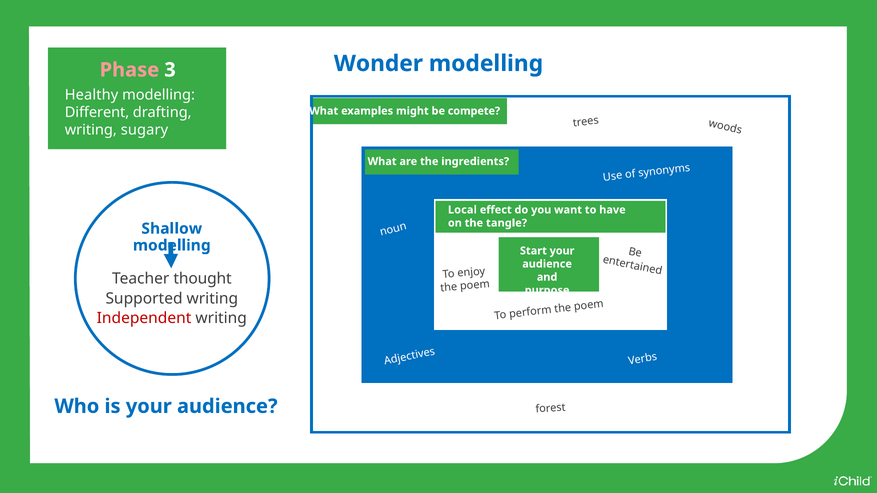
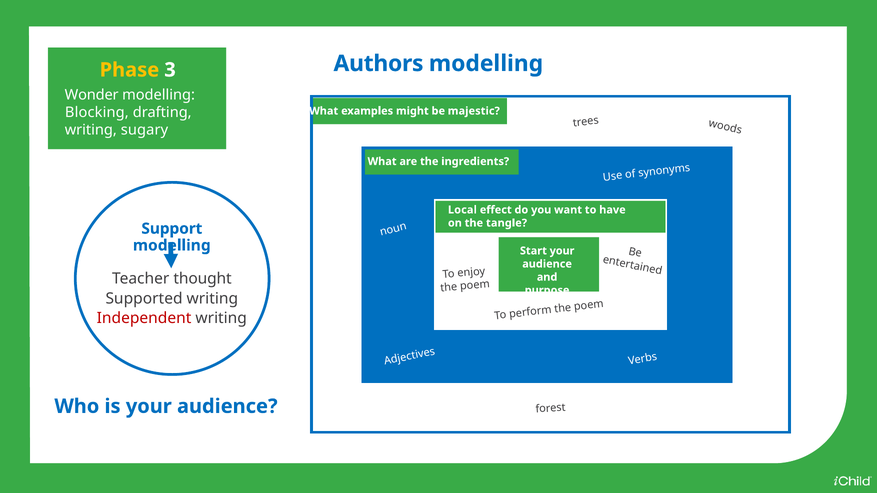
Wonder: Wonder -> Authors (379, 64)
Phase colour: pink -> yellow (129, 70)
Healthy: Healthy -> Wonder (92, 95)
Different: Different -> Blocking (97, 113)
compete: compete -> majestic (474, 111)
Shallow: Shallow -> Support (172, 229)
